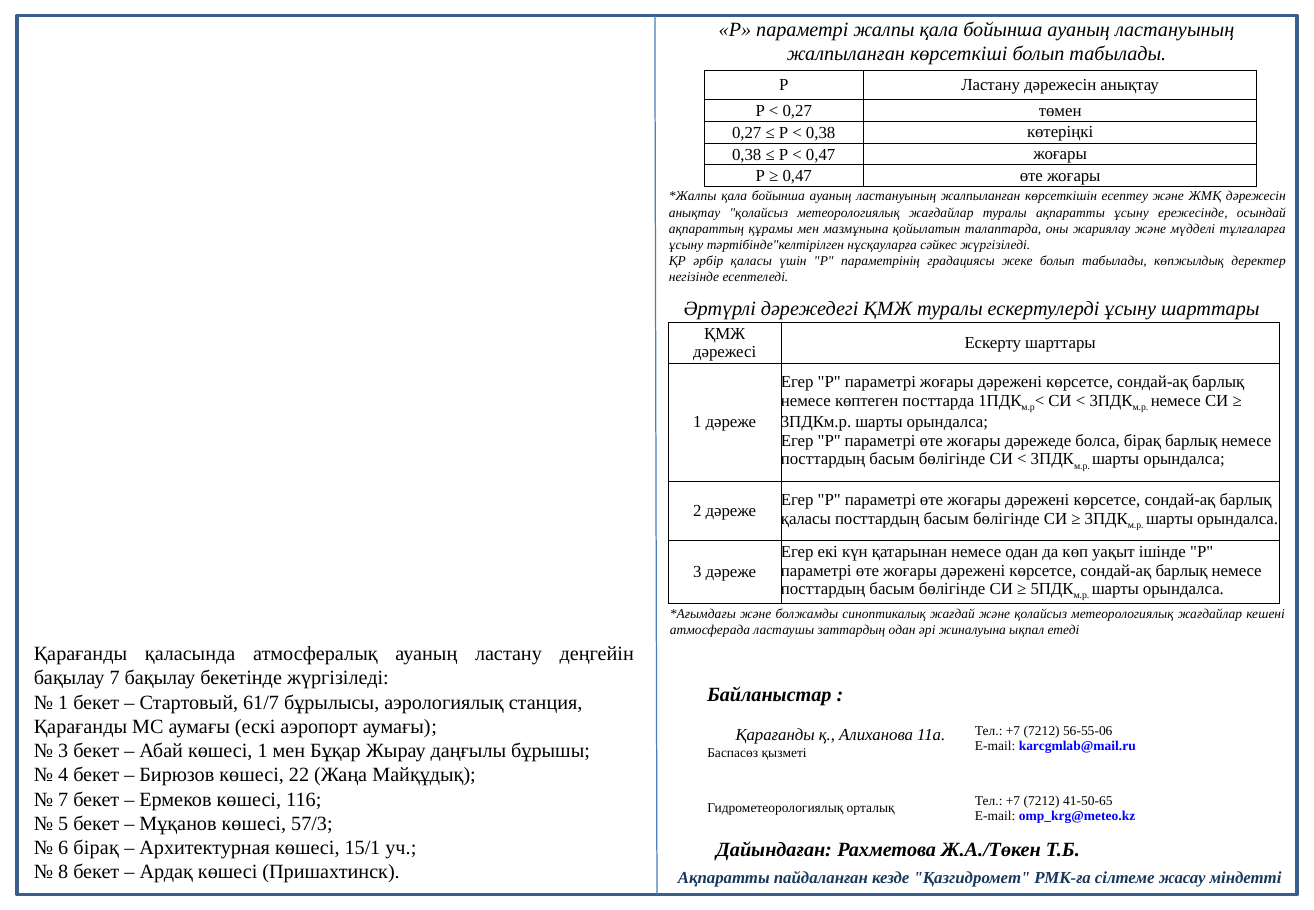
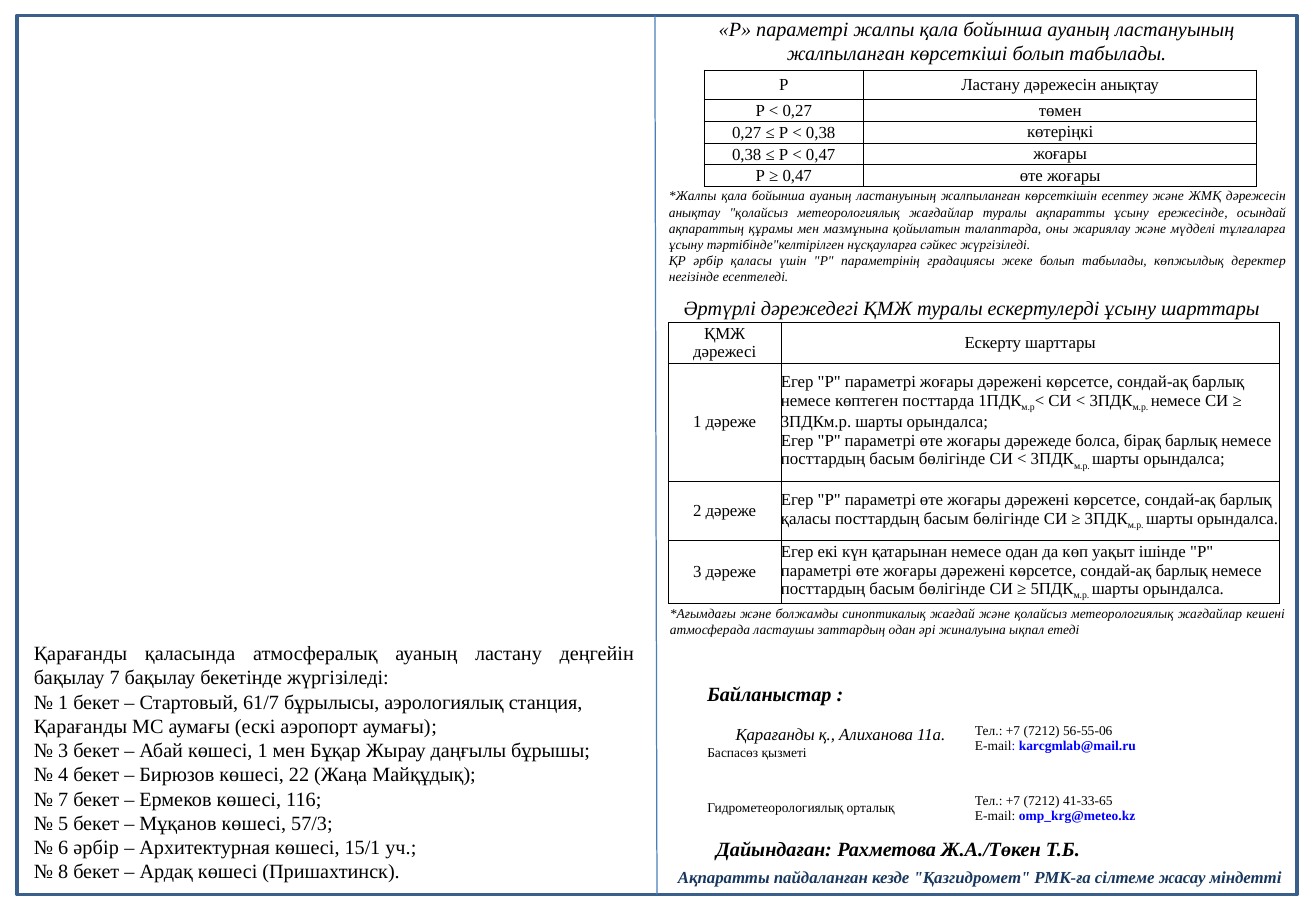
41-50-65: 41-50-65 -> 41-33-65 (1088, 800)
6 бірақ: бірақ -> әрбір (96, 848)
